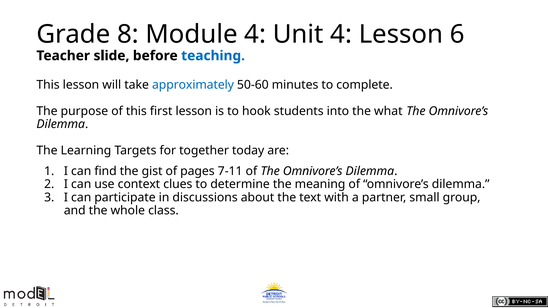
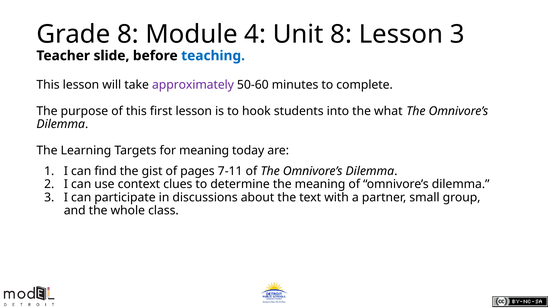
Unit 4: 4 -> 8 (341, 34)
Lesson 6: 6 -> 3 (457, 34)
approximately colour: blue -> purple (193, 85)
for together: together -> meaning (204, 151)
